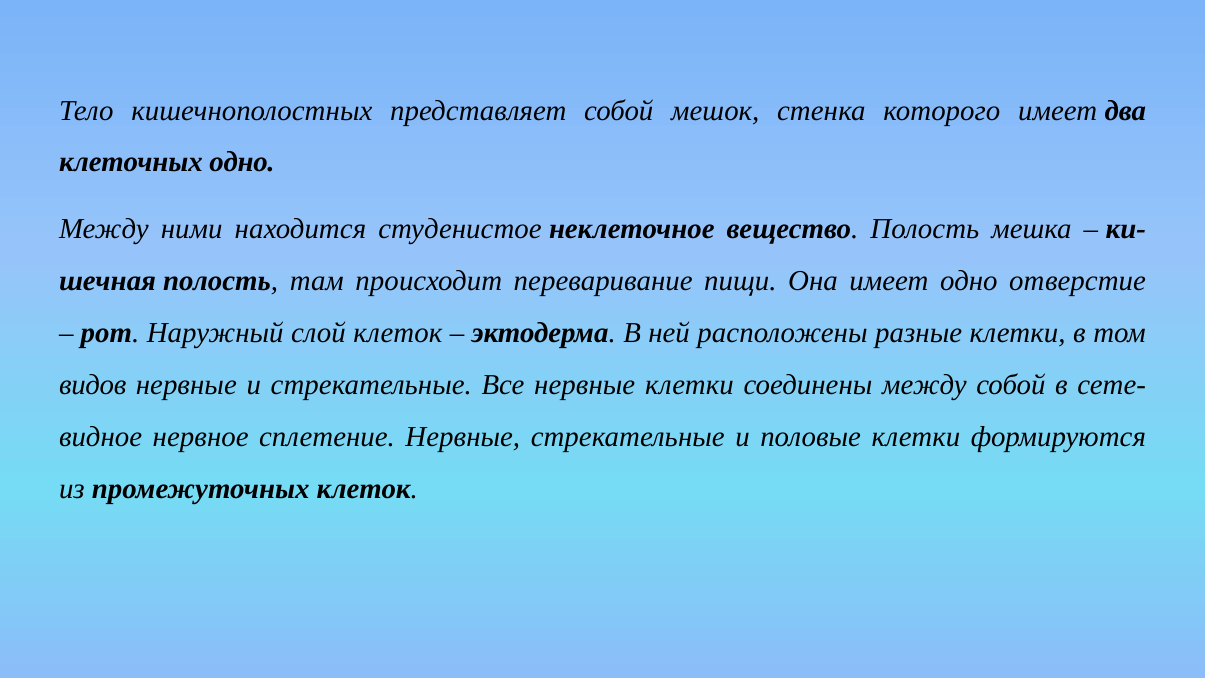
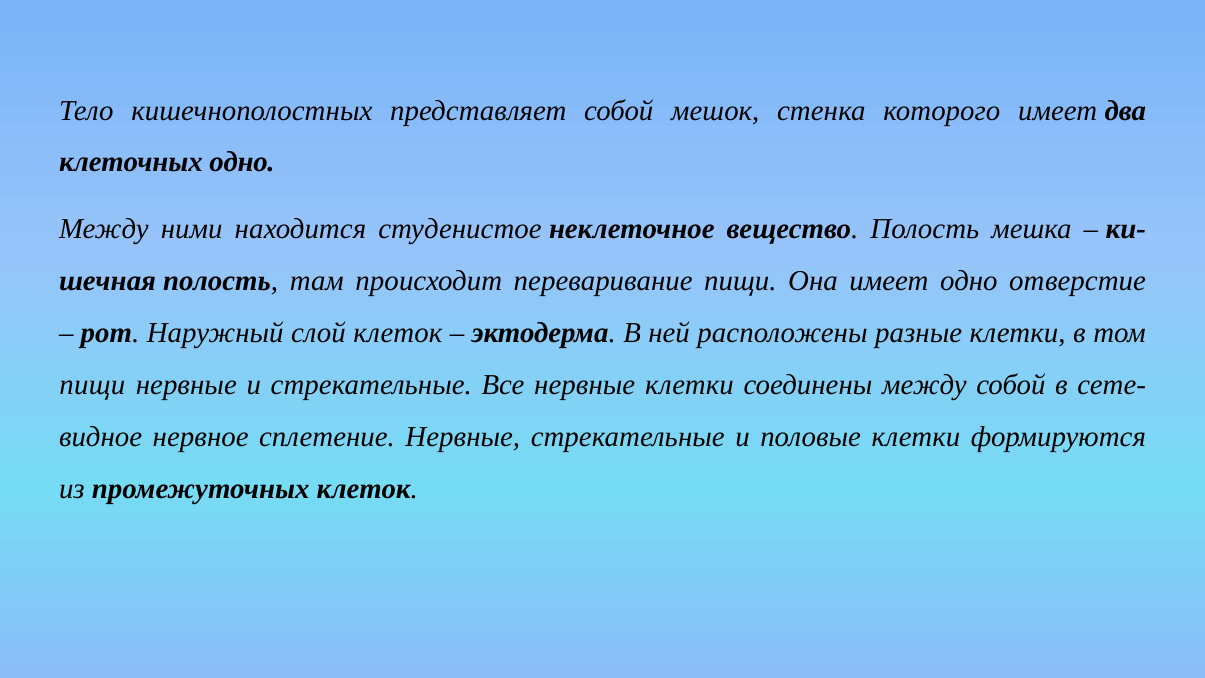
видов: видов -> пищи (92, 385)
